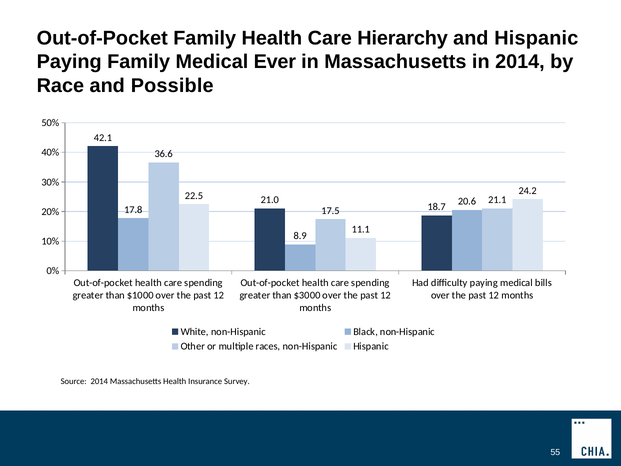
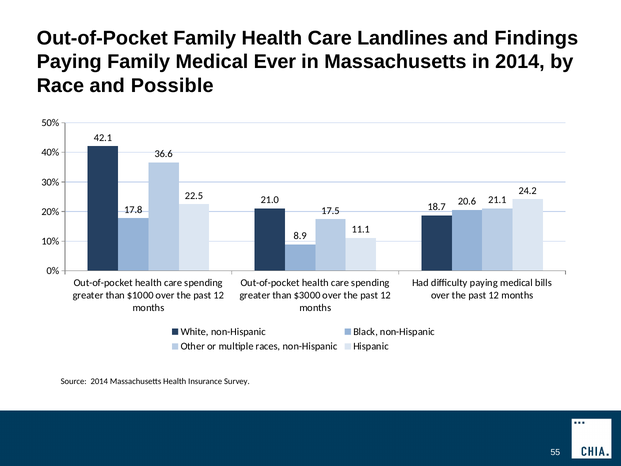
Hierarchy: Hierarchy -> Landlines (403, 38)
and Hispanic: Hispanic -> Findings (536, 38)
